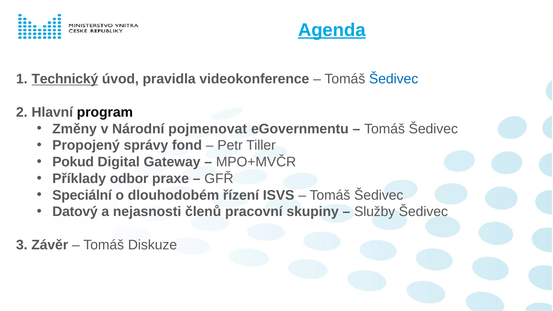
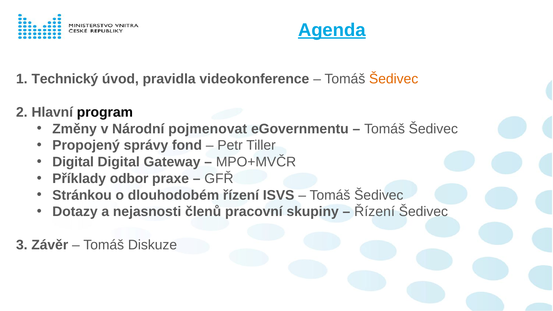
Technický underline: present -> none (65, 79)
Šedivec colour: blue -> orange (394, 79)
Pokud: Pokud -> Digital (73, 162)
Speciální: Speciální -> Stránkou (82, 195)
Datový: Datový -> Dotazy (75, 212)
Služby: Služby -> Řízení (375, 212)
